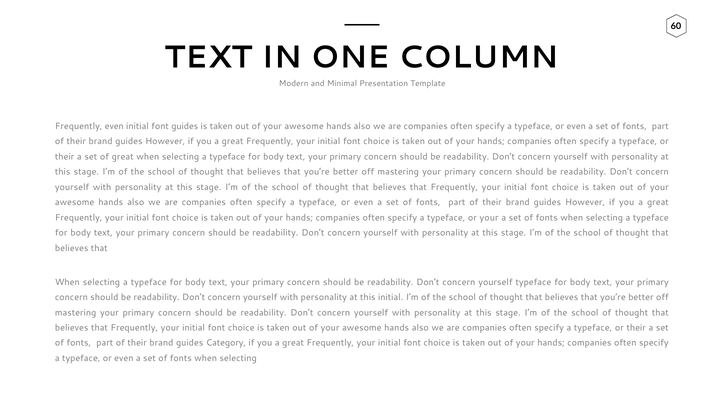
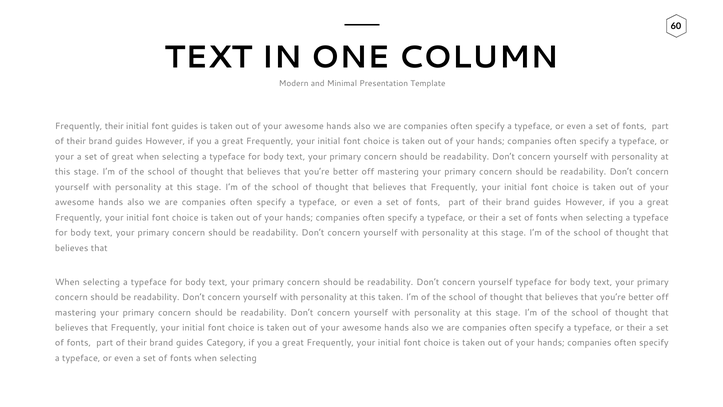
Frequently even: even -> their (114, 126)
their: their -> your (65, 157)
your: your -> their (489, 217)
this initial: initial -> taken (391, 297)
